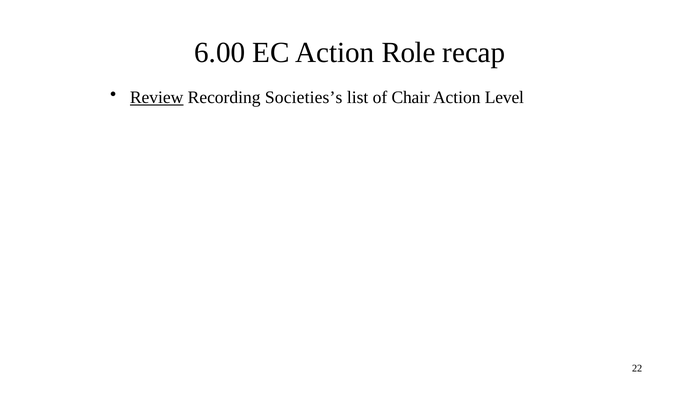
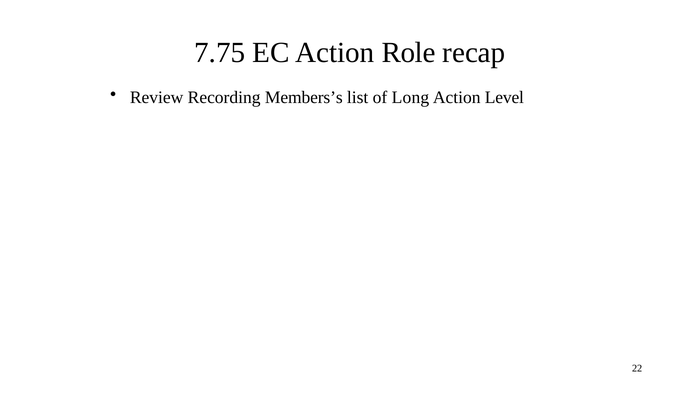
6.00: 6.00 -> 7.75 (220, 52)
Review underline: present -> none (157, 97)
Societies’s: Societies’s -> Members’s (304, 97)
Chair: Chair -> Long (410, 97)
